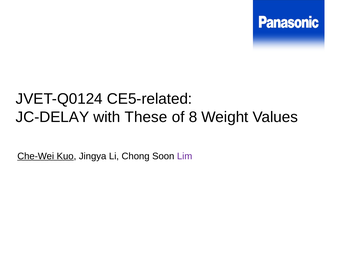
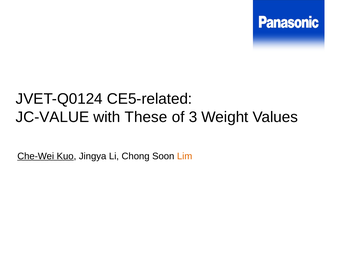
JC-DELAY: JC-DELAY -> JC-VALUE (52, 117)
8: 8 -> 3 (193, 117)
Lim colour: purple -> orange (185, 156)
